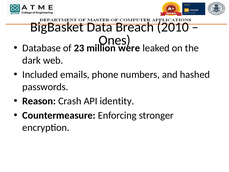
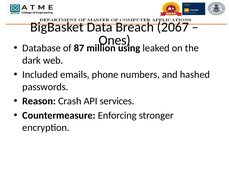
2010: 2010 -> 2067 (173, 27)
23: 23 -> 87 (79, 48)
were: were -> using (129, 48)
identity: identity -> services (117, 101)
